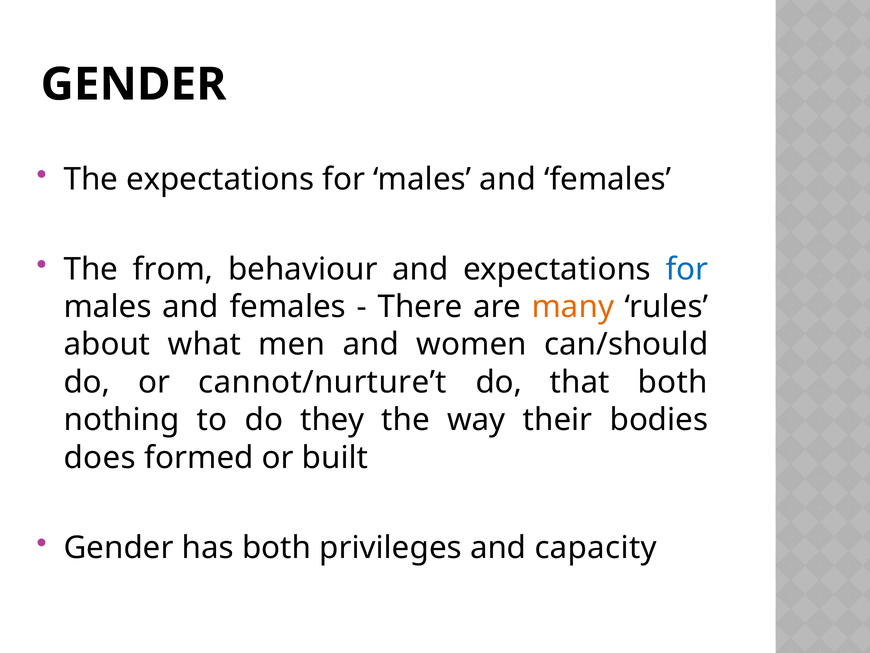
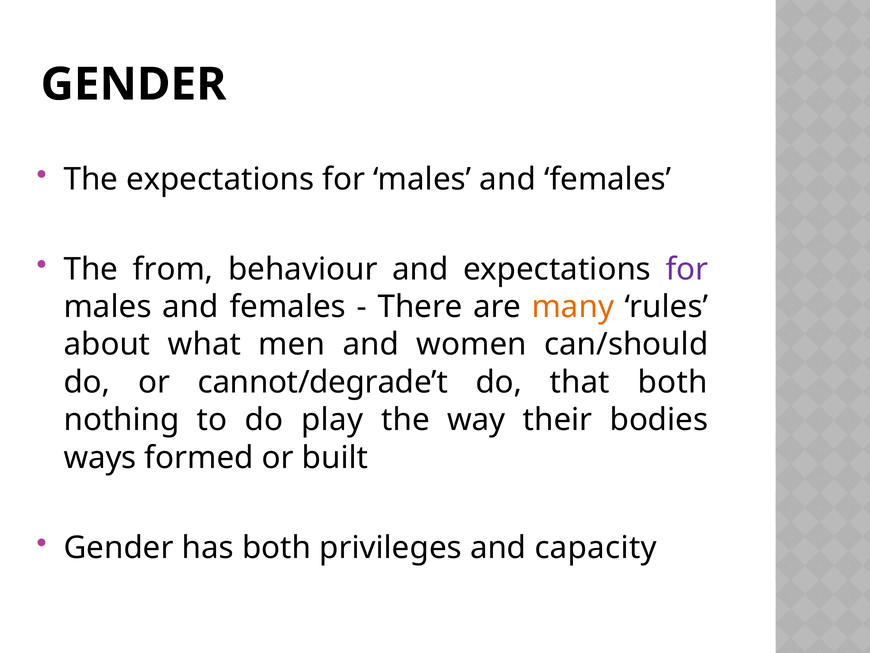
for colour: blue -> purple (687, 269)
cannot/nurture’t: cannot/nurture’t -> cannot/degrade’t (323, 382)
they: they -> play (332, 420)
does: does -> ways (100, 457)
